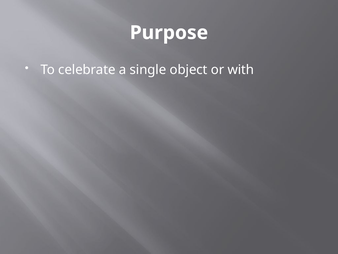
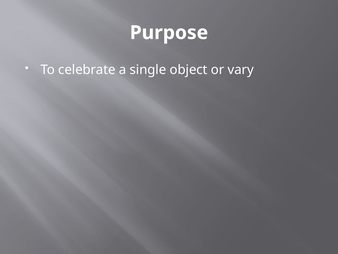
with: with -> vary (241, 70)
